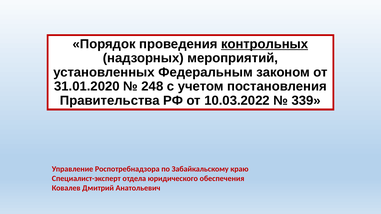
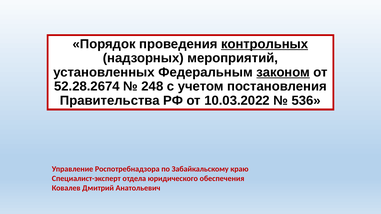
законом underline: none -> present (283, 72)
31.01.2020: 31.01.2020 -> 52.28.2674 (87, 86)
339: 339 -> 536 (306, 101)
